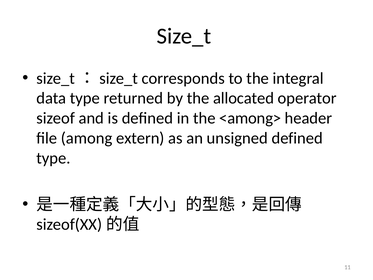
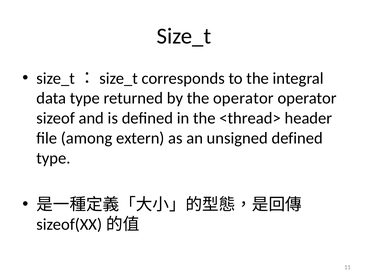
the allocated: allocated -> operator (243, 98)
<among>: <among> -> <thread> (250, 118)
